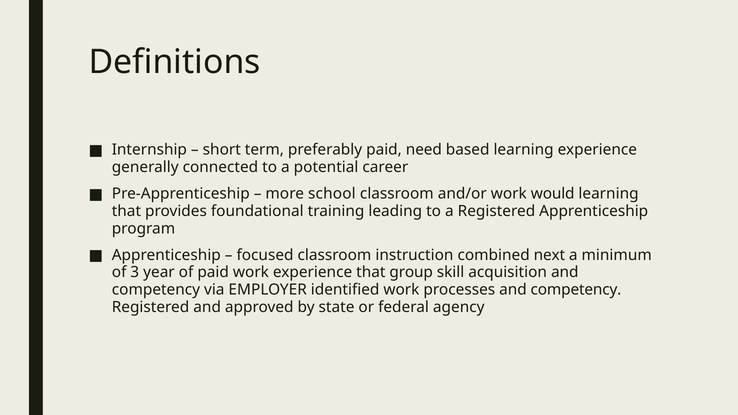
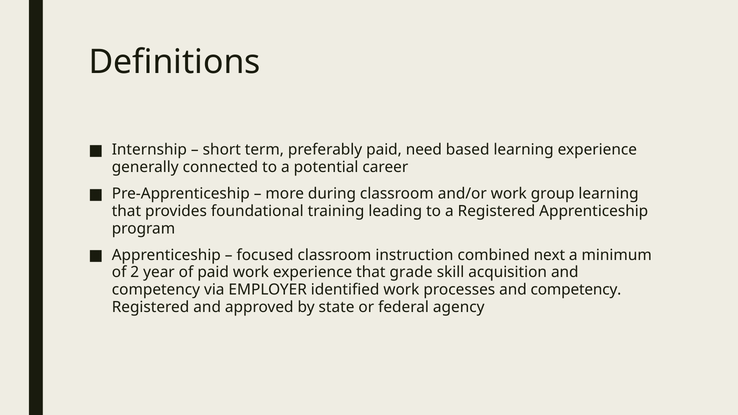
school: school -> during (332, 194)
would: would -> group (553, 194)
3: 3 -> 2 (135, 272)
group: group -> grade (411, 272)
